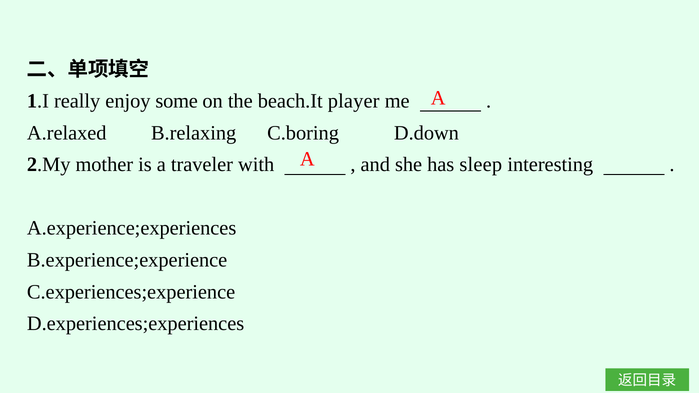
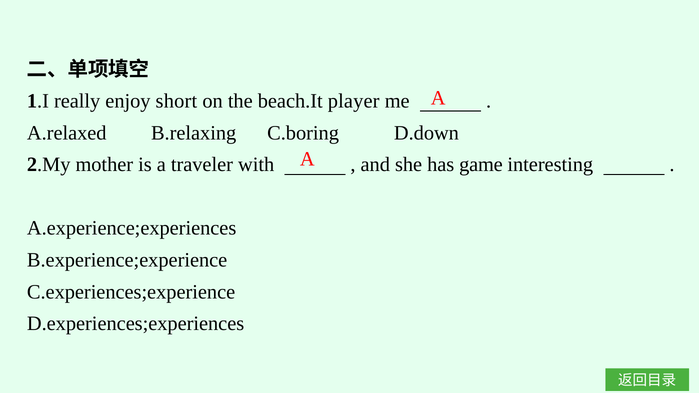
some: some -> short (176, 101)
sleep: sleep -> game (481, 165)
